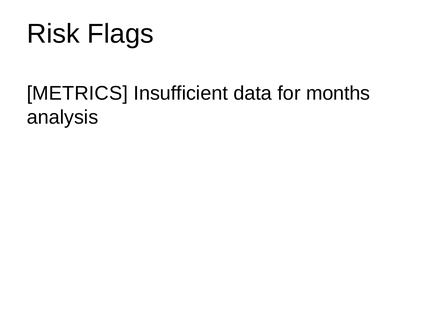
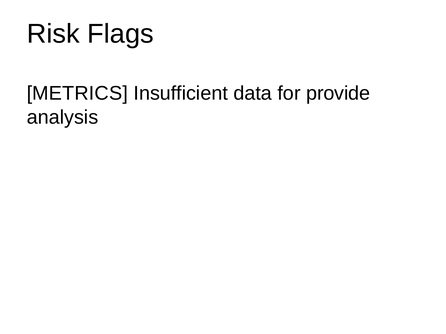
months: months -> provide (338, 94)
